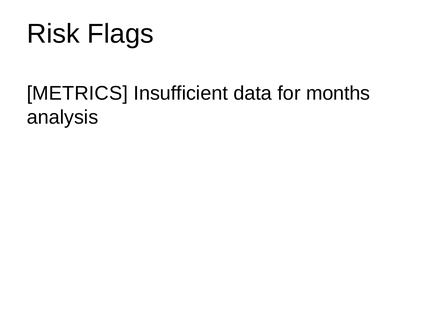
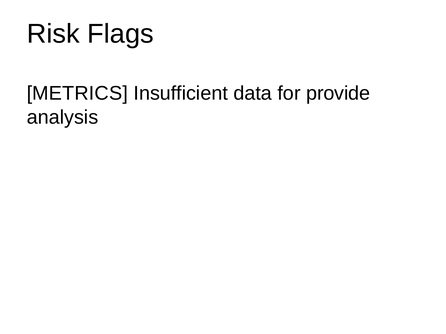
months: months -> provide (338, 94)
